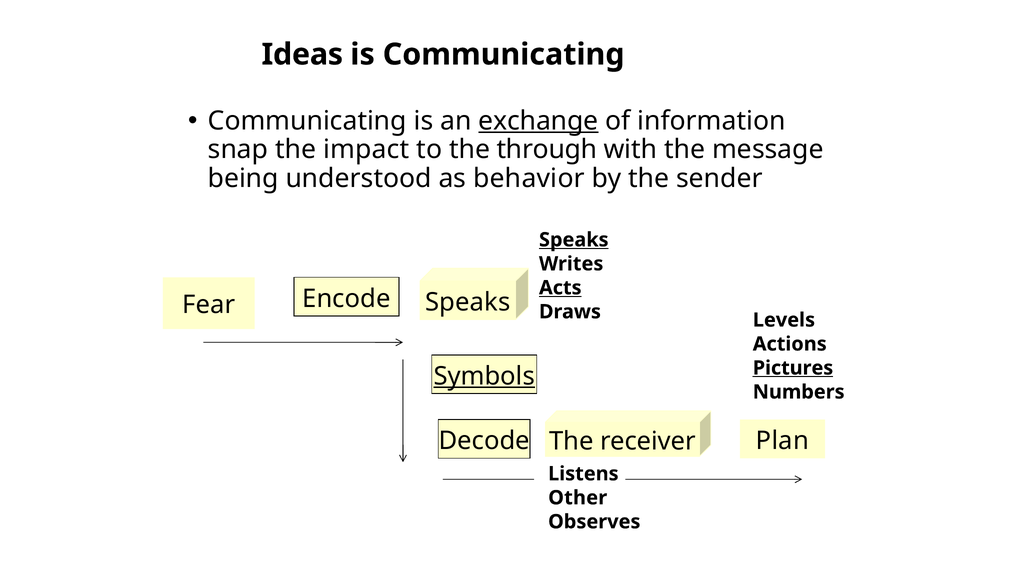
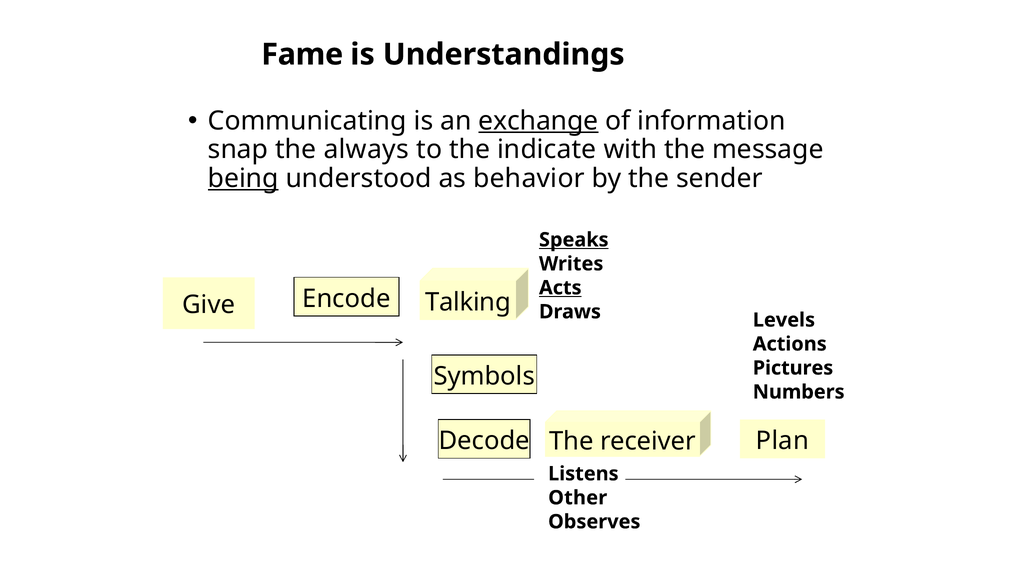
Ideas: Ideas -> Fame (302, 54)
is Communicating: Communicating -> Understandings (504, 54)
impact: impact -> always (366, 149)
through: through -> indicate (547, 149)
being underline: none -> present (243, 178)
Speaks: Speaks -> Talking (468, 302)
Fear: Fear -> Give (209, 305)
Pictures underline: present -> none (793, 368)
Symbols underline: present -> none (484, 376)
